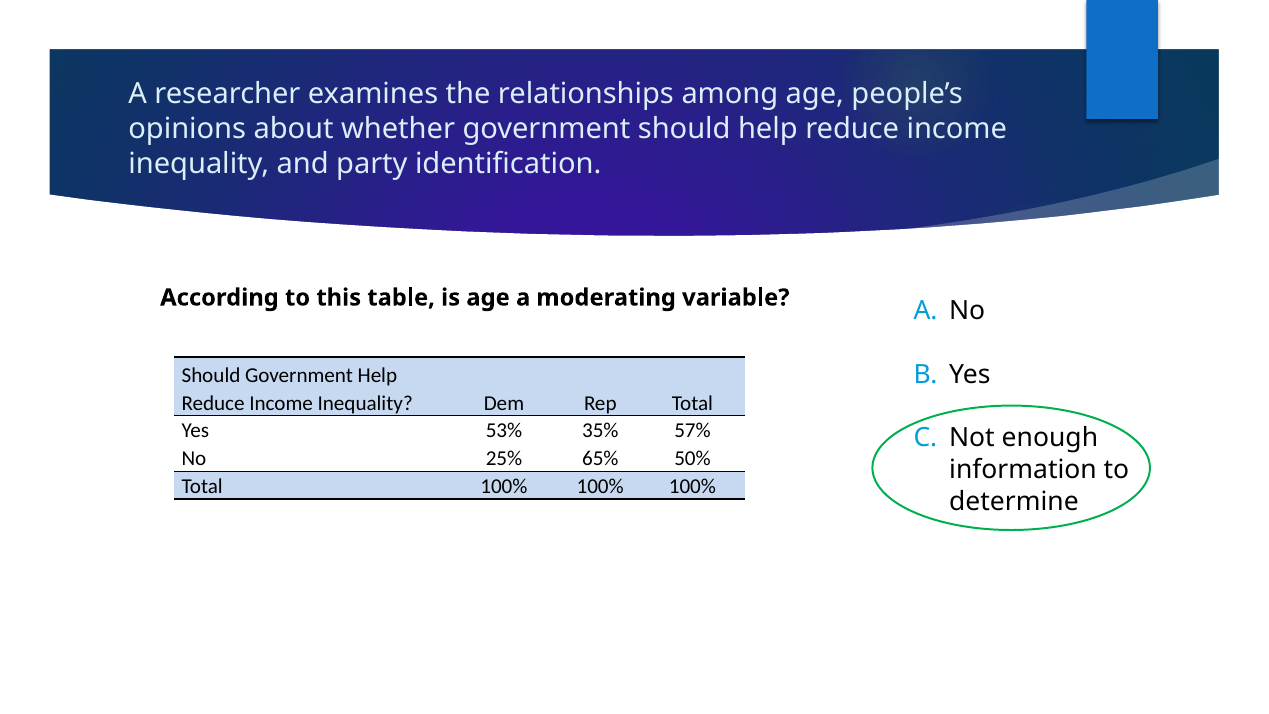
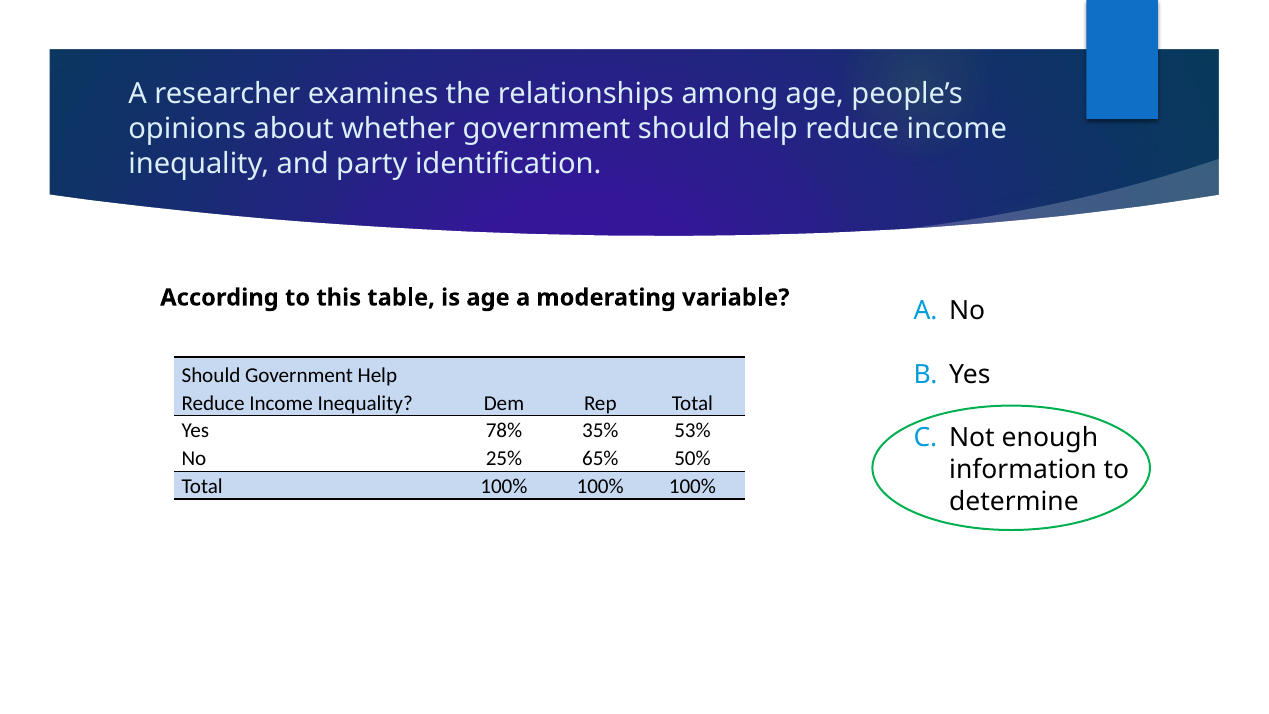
53%: 53% -> 78% (504, 431)
57%: 57% -> 53% (693, 431)
